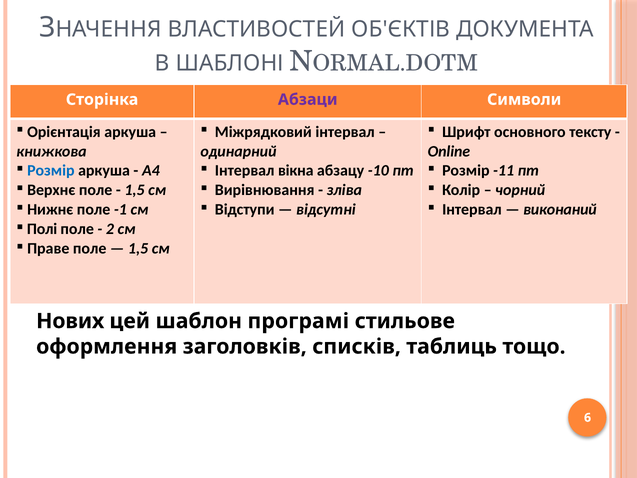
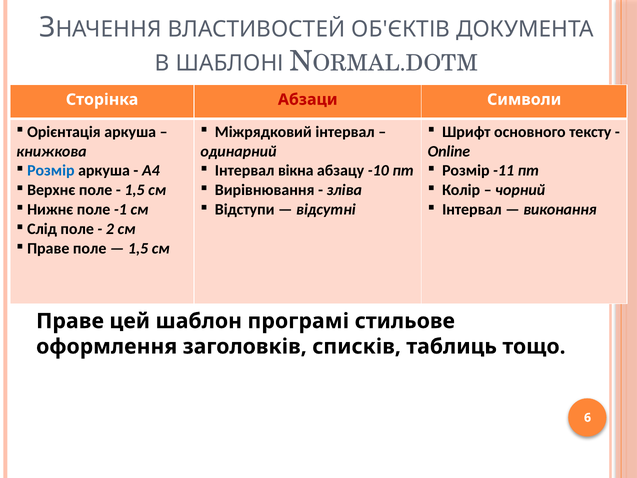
Абзаци colour: purple -> red (308, 99)
виконаний: виконаний -> виконання (560, 210)
Полі: Полі -> Слід (42, 229)
Нових: Нових -> Праве (70, 321)
